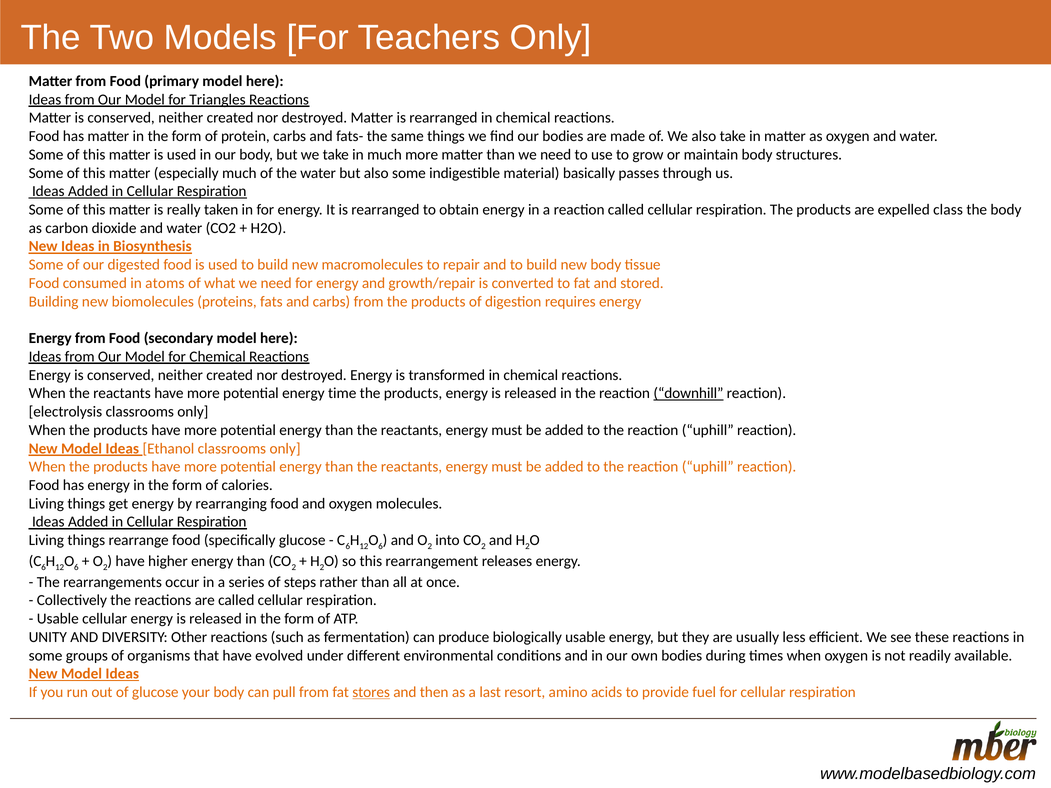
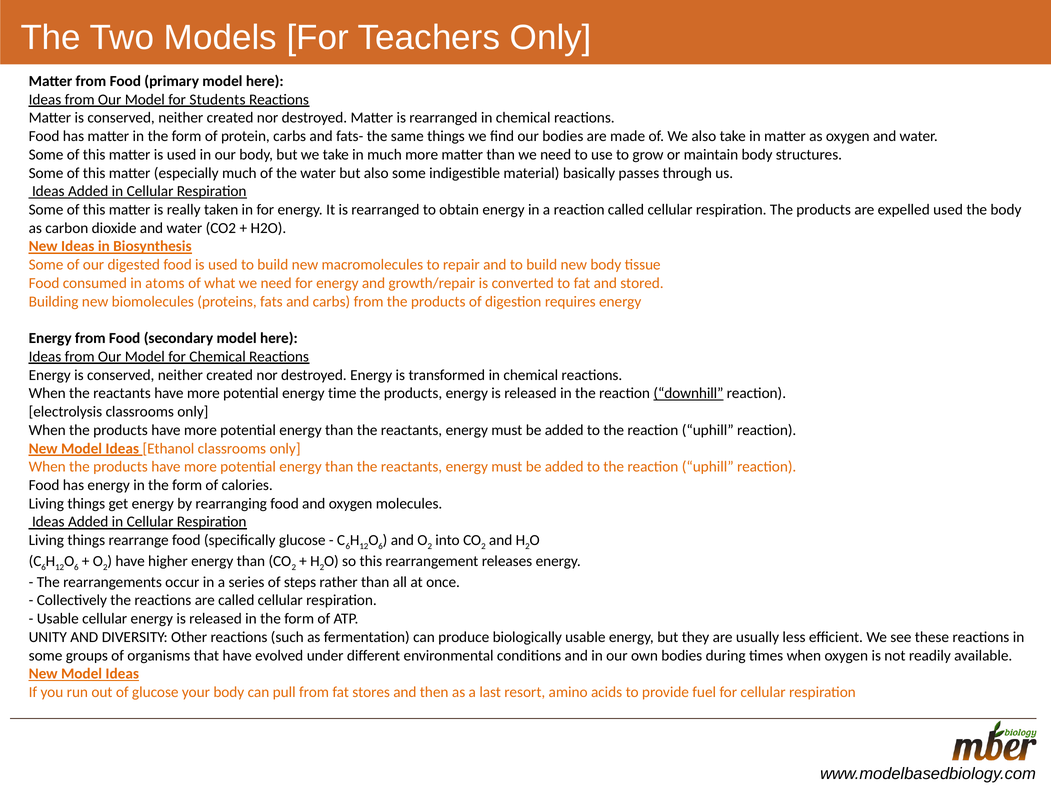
Triangles: Triangles -> Students (217, 100)
expelled class: class -> used (948, 210)
stores underline: present -> none (371, 692)
